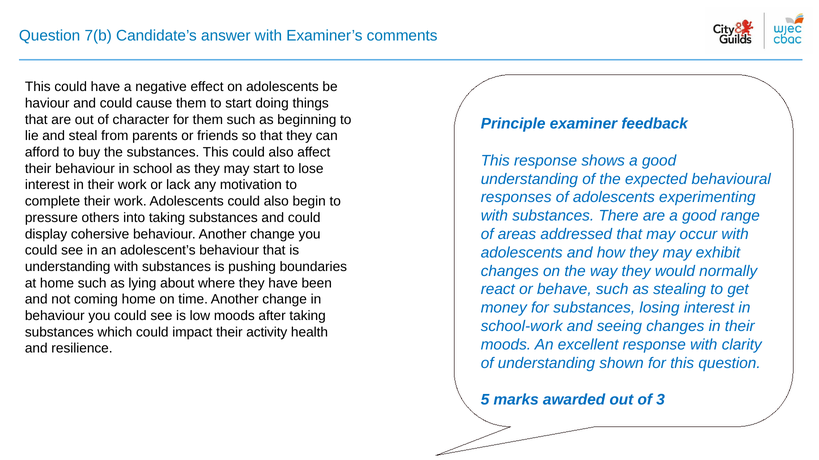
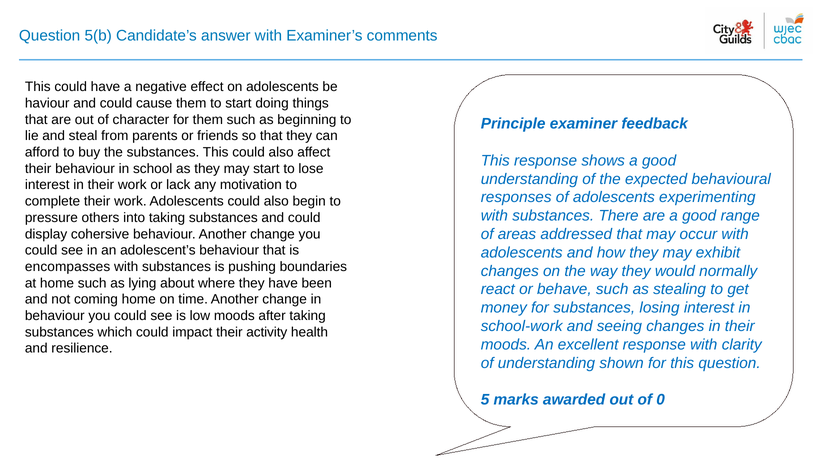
7(b: 7(b -> 5(b (98, 36)
understanding: understanding -> encompasses (68, 267)
3: 3 -> 0 (661, 400)
